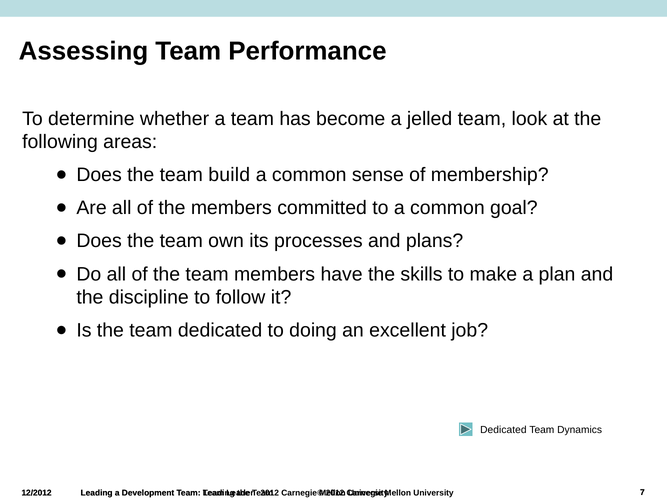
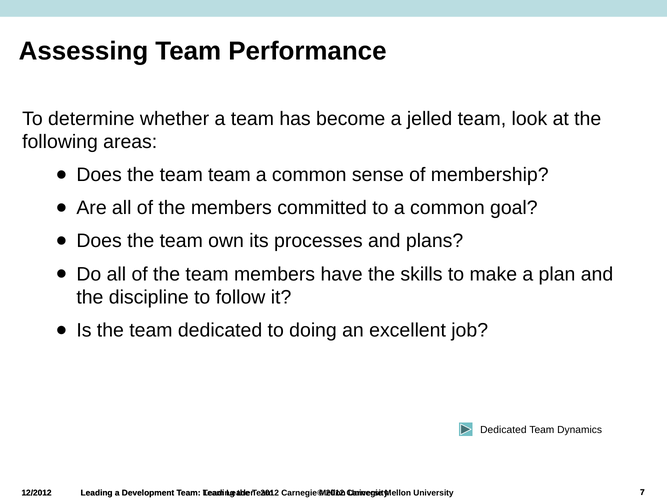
the team build: build -> team (229, 175)
